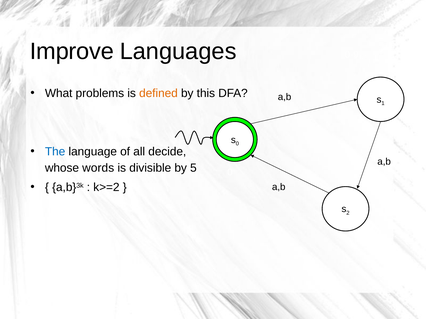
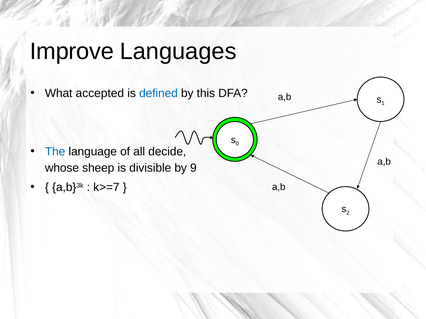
problems: problems -> accepted (100, 93)
defined colour: orange -> blue (158, 93)
words: words -> sheep (98, 168)
5: 5 -> 9 (193, 168)
k>=2: k>=2 -> k>=7 (106, 188)
